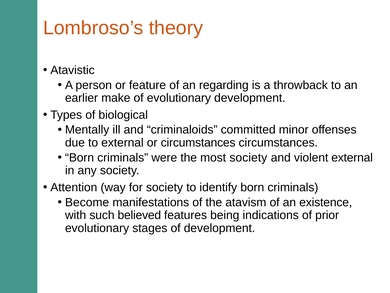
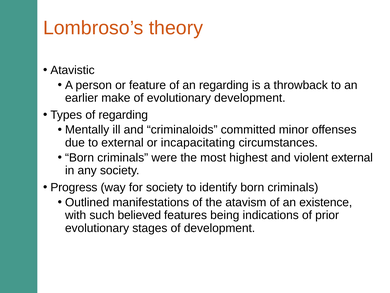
of biological: biological -> regarding (123, 115)
or circumstances: circumstances -> incapacitating (198, 142)
most society: society -> highest (248, 157)
Attention: Attention -> Progress (74, 187)
Become: Become -> Outlined (87, 202)
